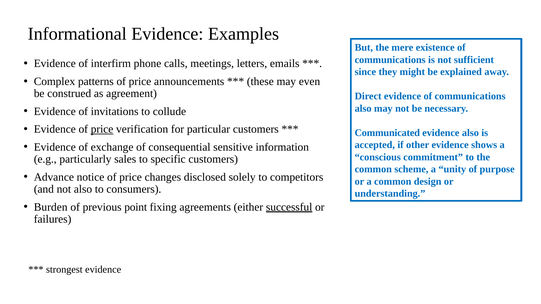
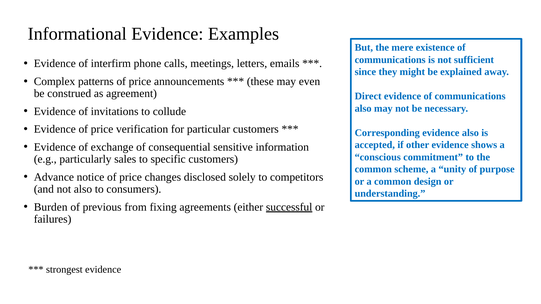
price underline: present -> none (102, 129)
Communicated: Communicated -> Corresponding (387, 133)
point: point -> from (136, 207)
